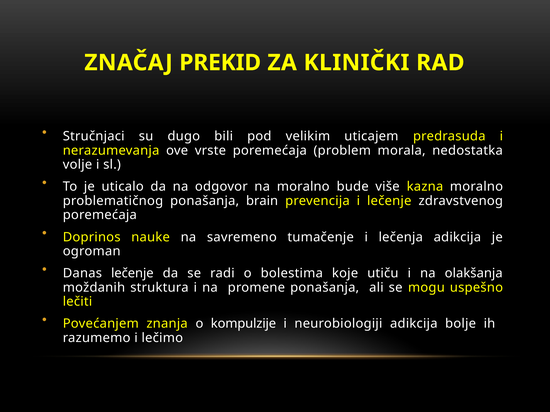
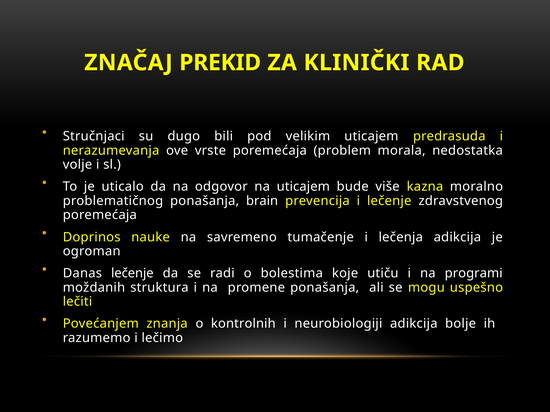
na moralno: moralno -> uticajem (303, 187)
olakšanja: olakšanja -> programi (474, 274)
kompulzije: kompulzije -> kontrolnih (243, 324)
